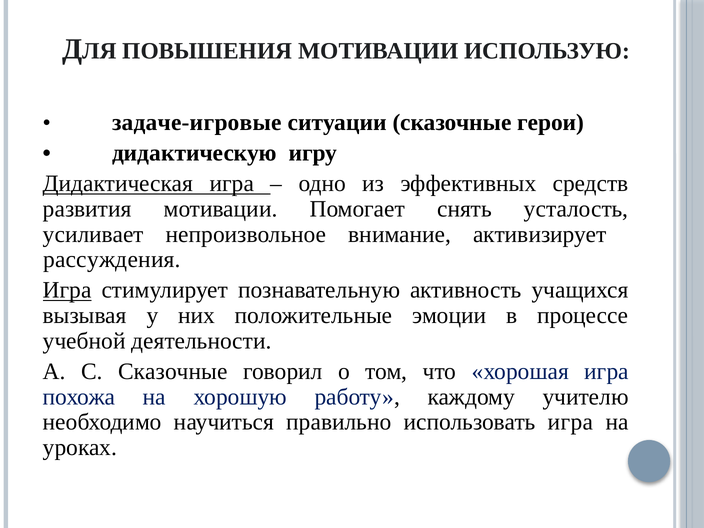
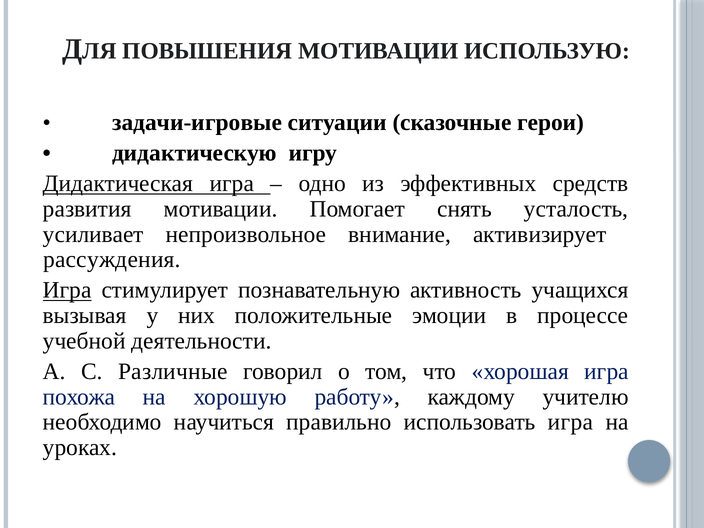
задаче-игровые: задаче-игровые -> задачи-игровые (197, 122)
С Сказочные: Сказочные -> Различные (173, 371)
